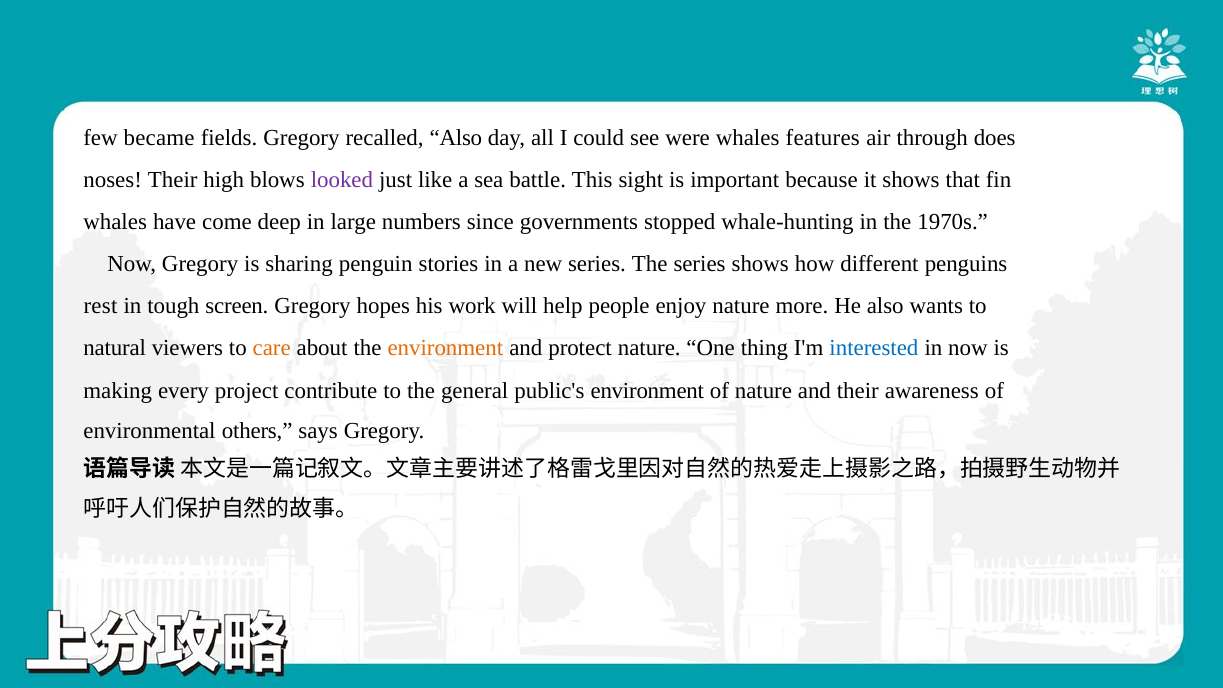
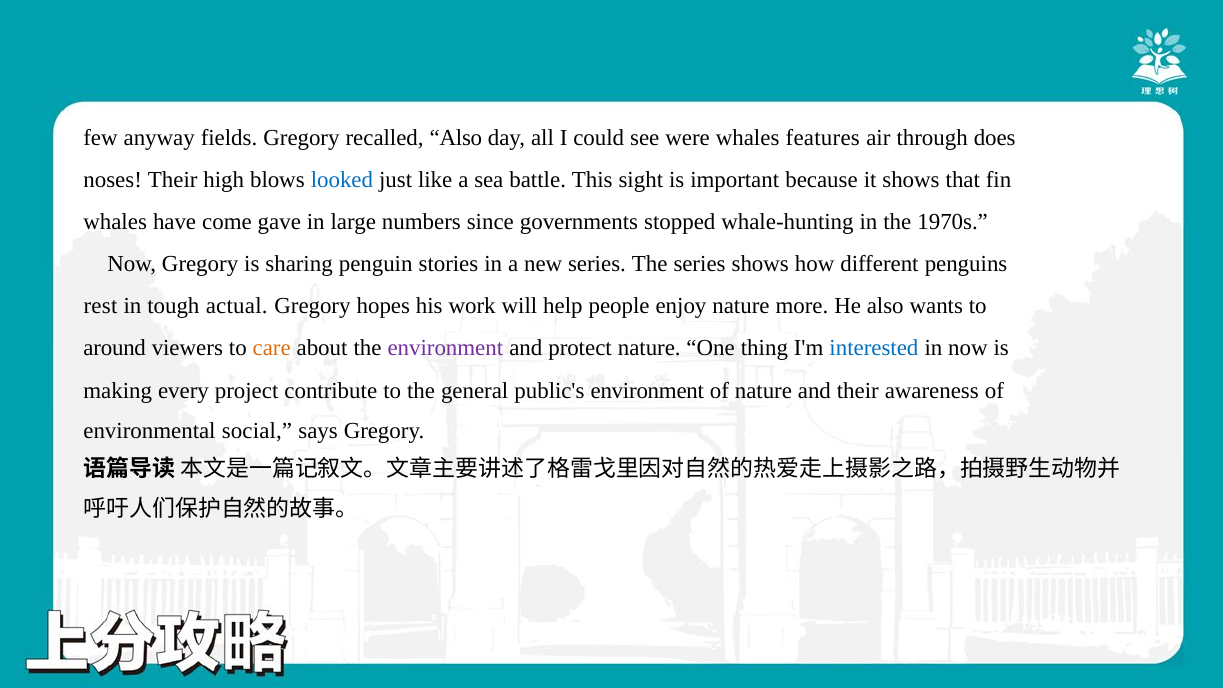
became: became -> anyway (159, 138)
looked colour: purple -> blue (342, 180)
deep: deep -> gave (279, 222)
screen: screen -> actual (237, 306)
natural: natural -> around (115, 348)
environment colour: orange -> purple (445, 348)
others: others -> social (257, 431)
